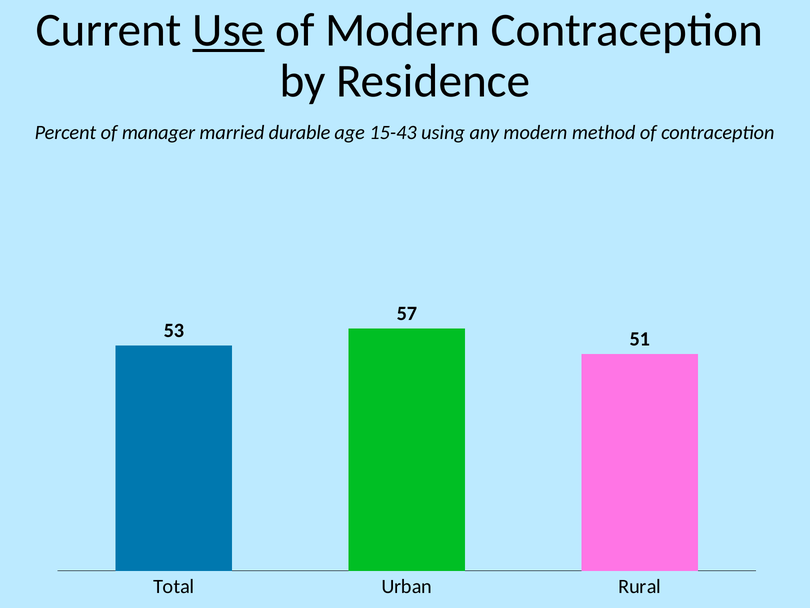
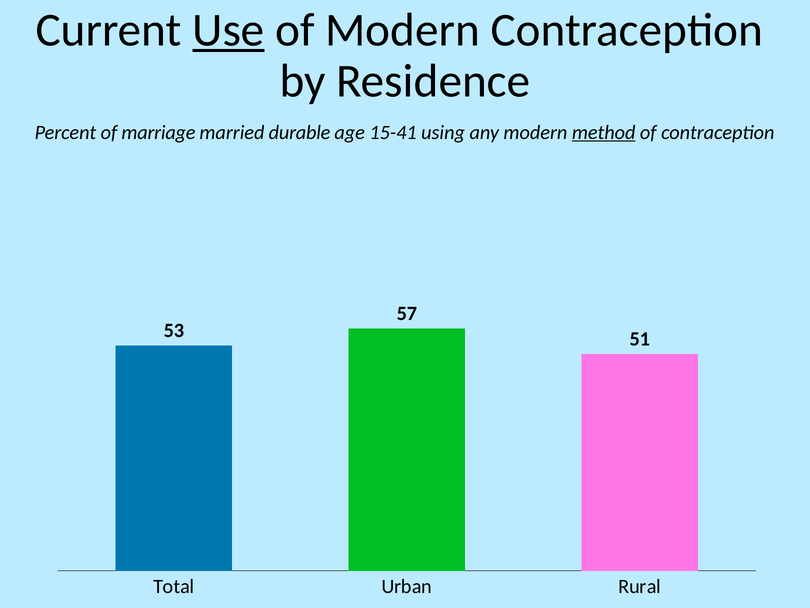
manager: manager -> marriage (158, 132)
15-43: 15-43 -> 15-41 (393, 132)
method underline: none -> present (604, 132)
